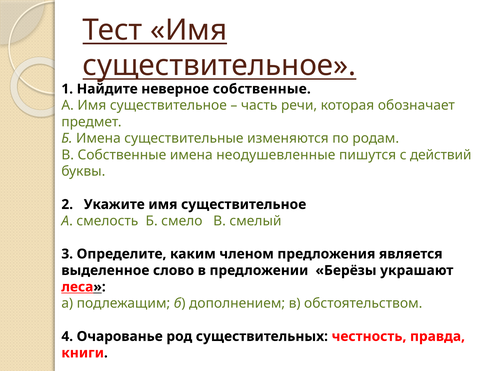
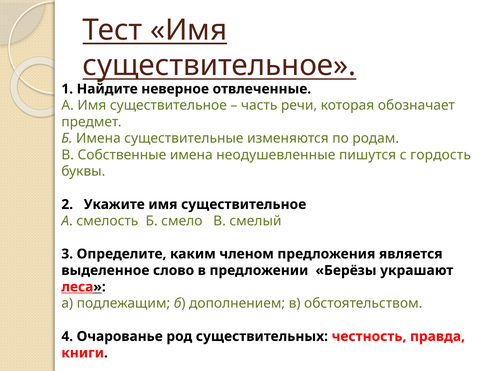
неверное собственные: собственные -> отвлеченные (262, 89)
действий: действий -> гордость (441, 155)
